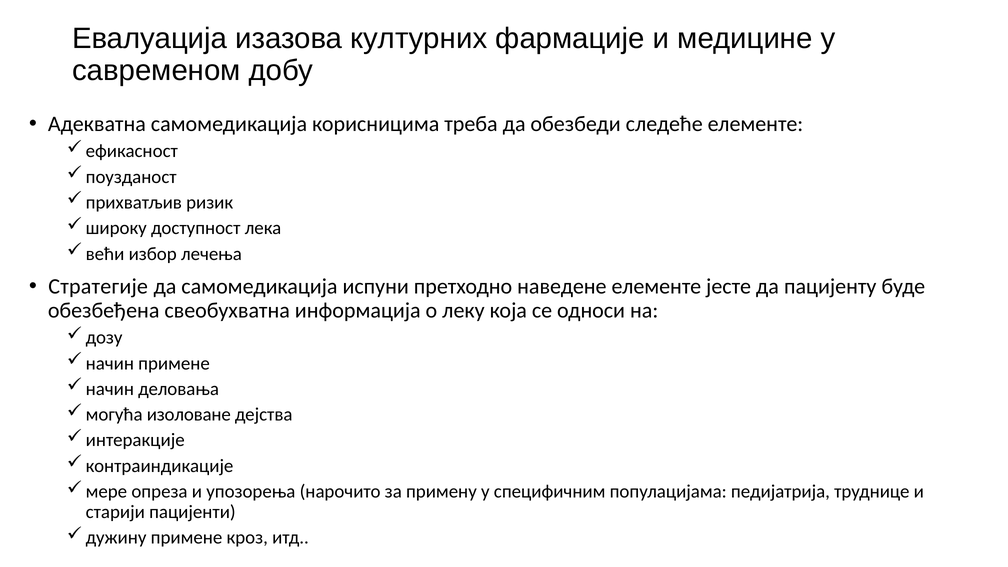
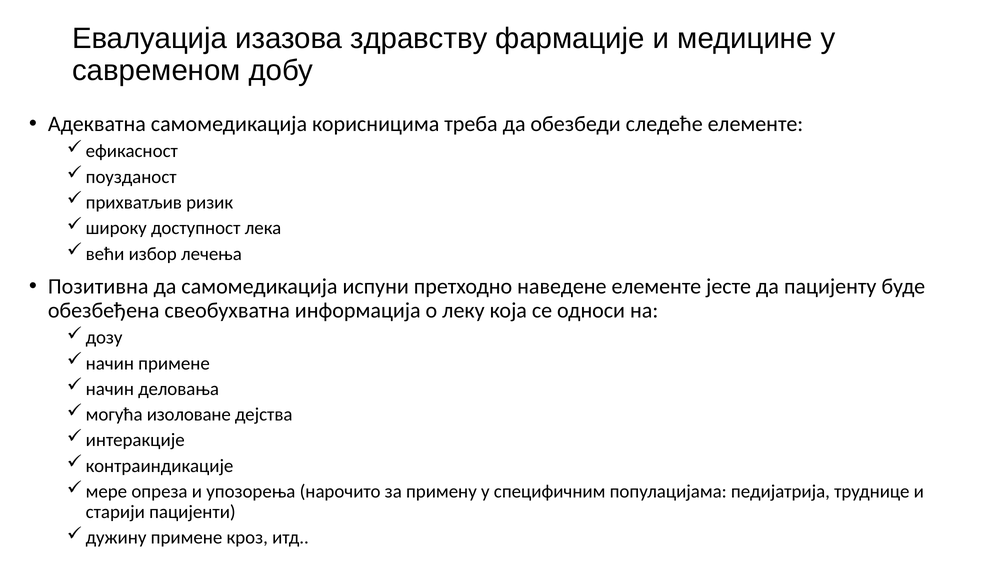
културних: културних -> здравству (419, 39)
Стратегије: Стратегије -> Позитивна (98, 286)
